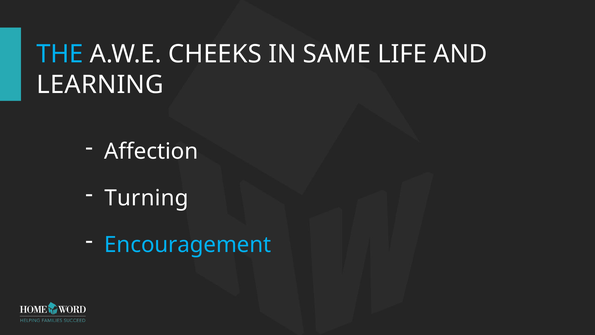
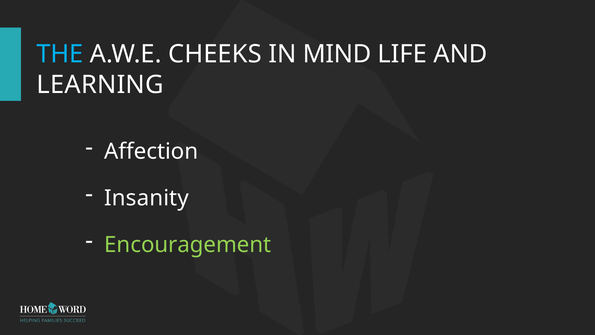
SAME: SAME -> MIND (337, 54)
Turning: Turning -> Insanity (147, 198)
Encouragement colour: light blue -> light green (188, 245)
